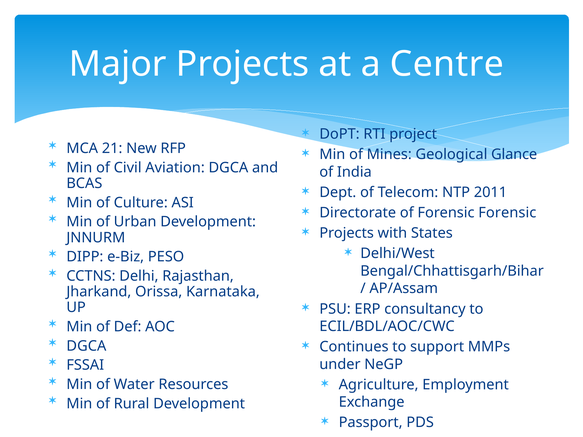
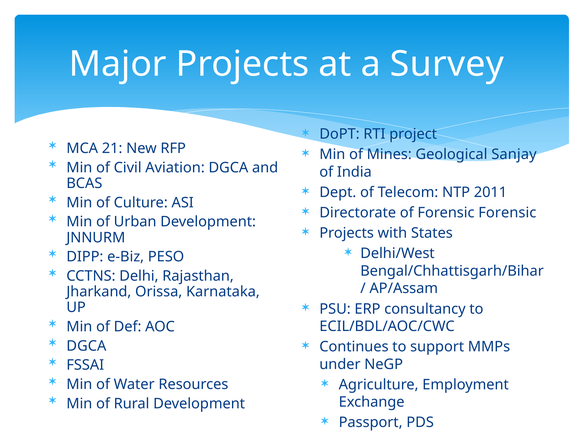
Centre: Centre -> Survey (447, 64)
Glance: Glance -> Sanjay (514, 155)
